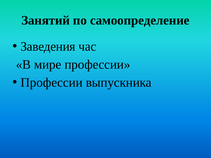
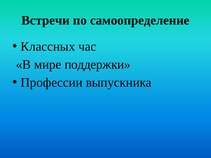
Занятий: Занятий -> Встречи (46, 20)
Заведения: Заведения -> Классных (48, 47)
мире профессии: профессии -> поддержки (98, 65)
